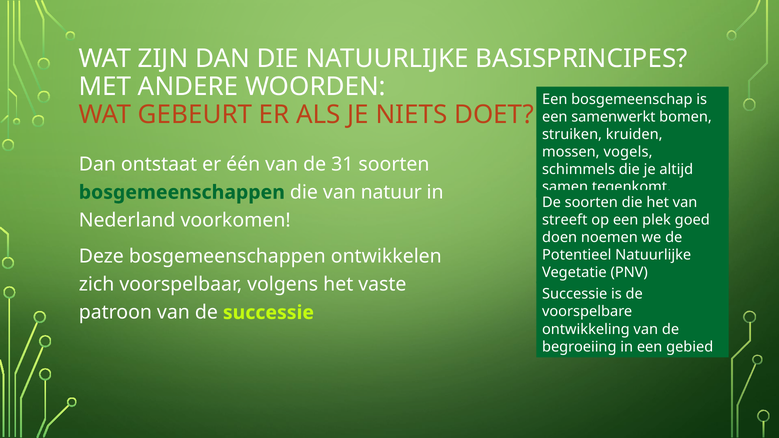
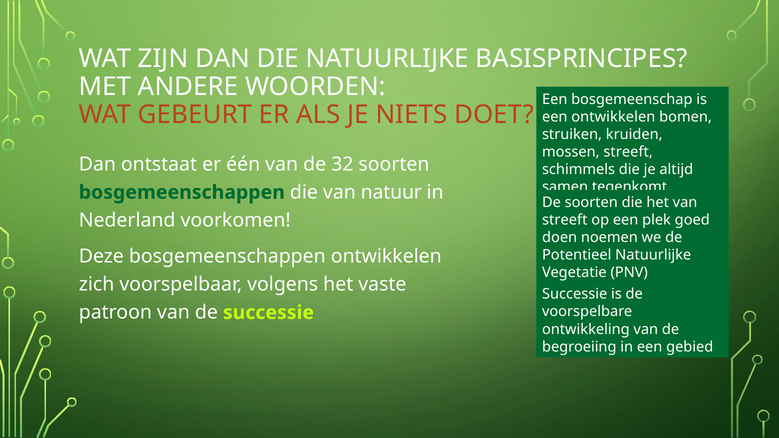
een samenwerkt: samenwerkt -> ontwikkelen (613, 117)
mossen vogels: vogels -> streeft (628, 152)
31: 31 -> 32 (342, 164)
